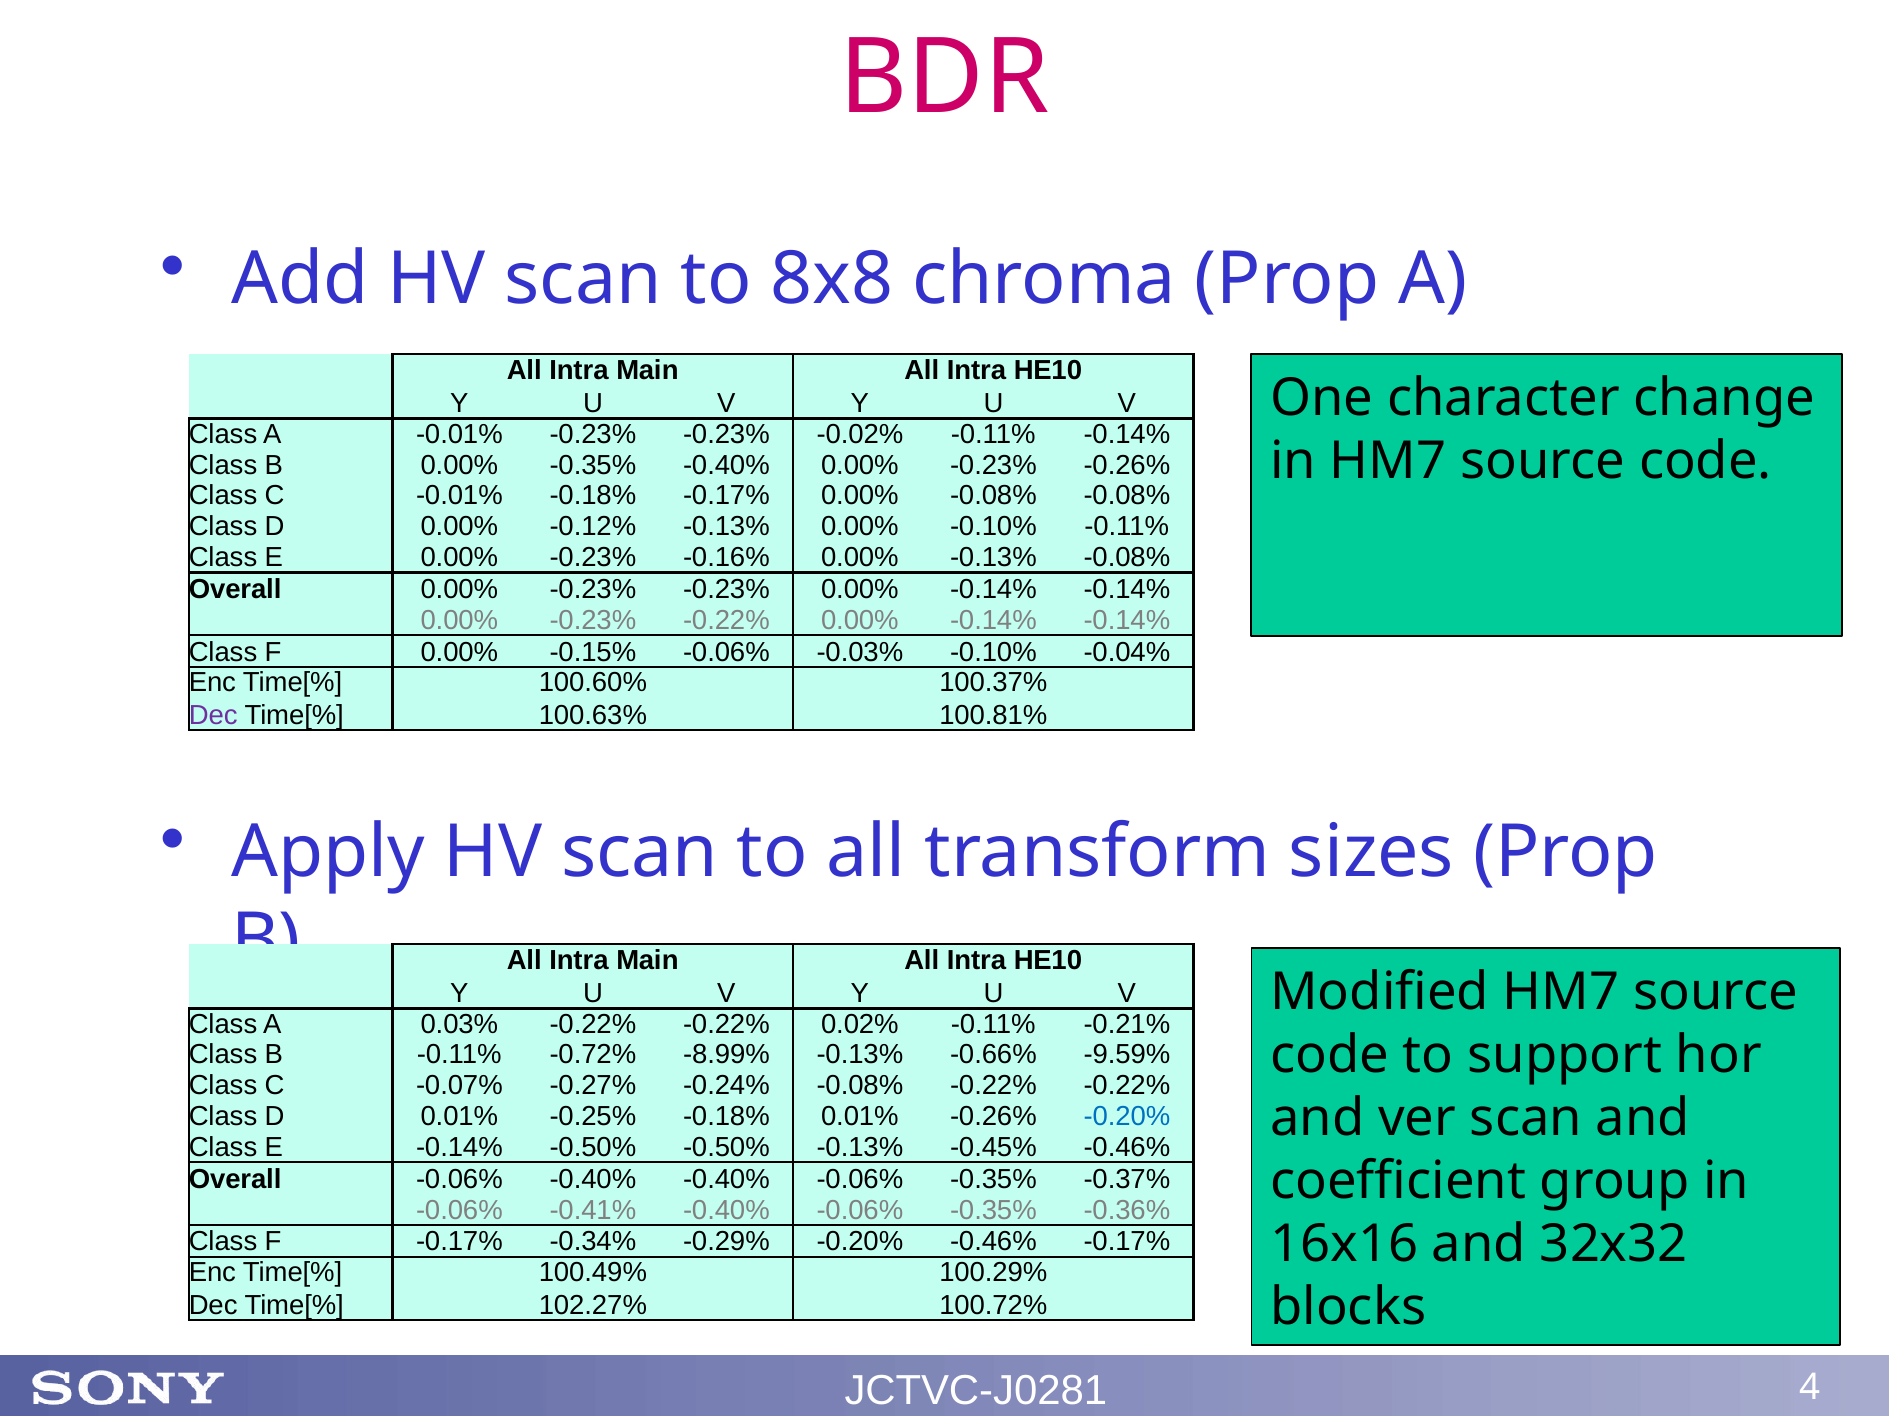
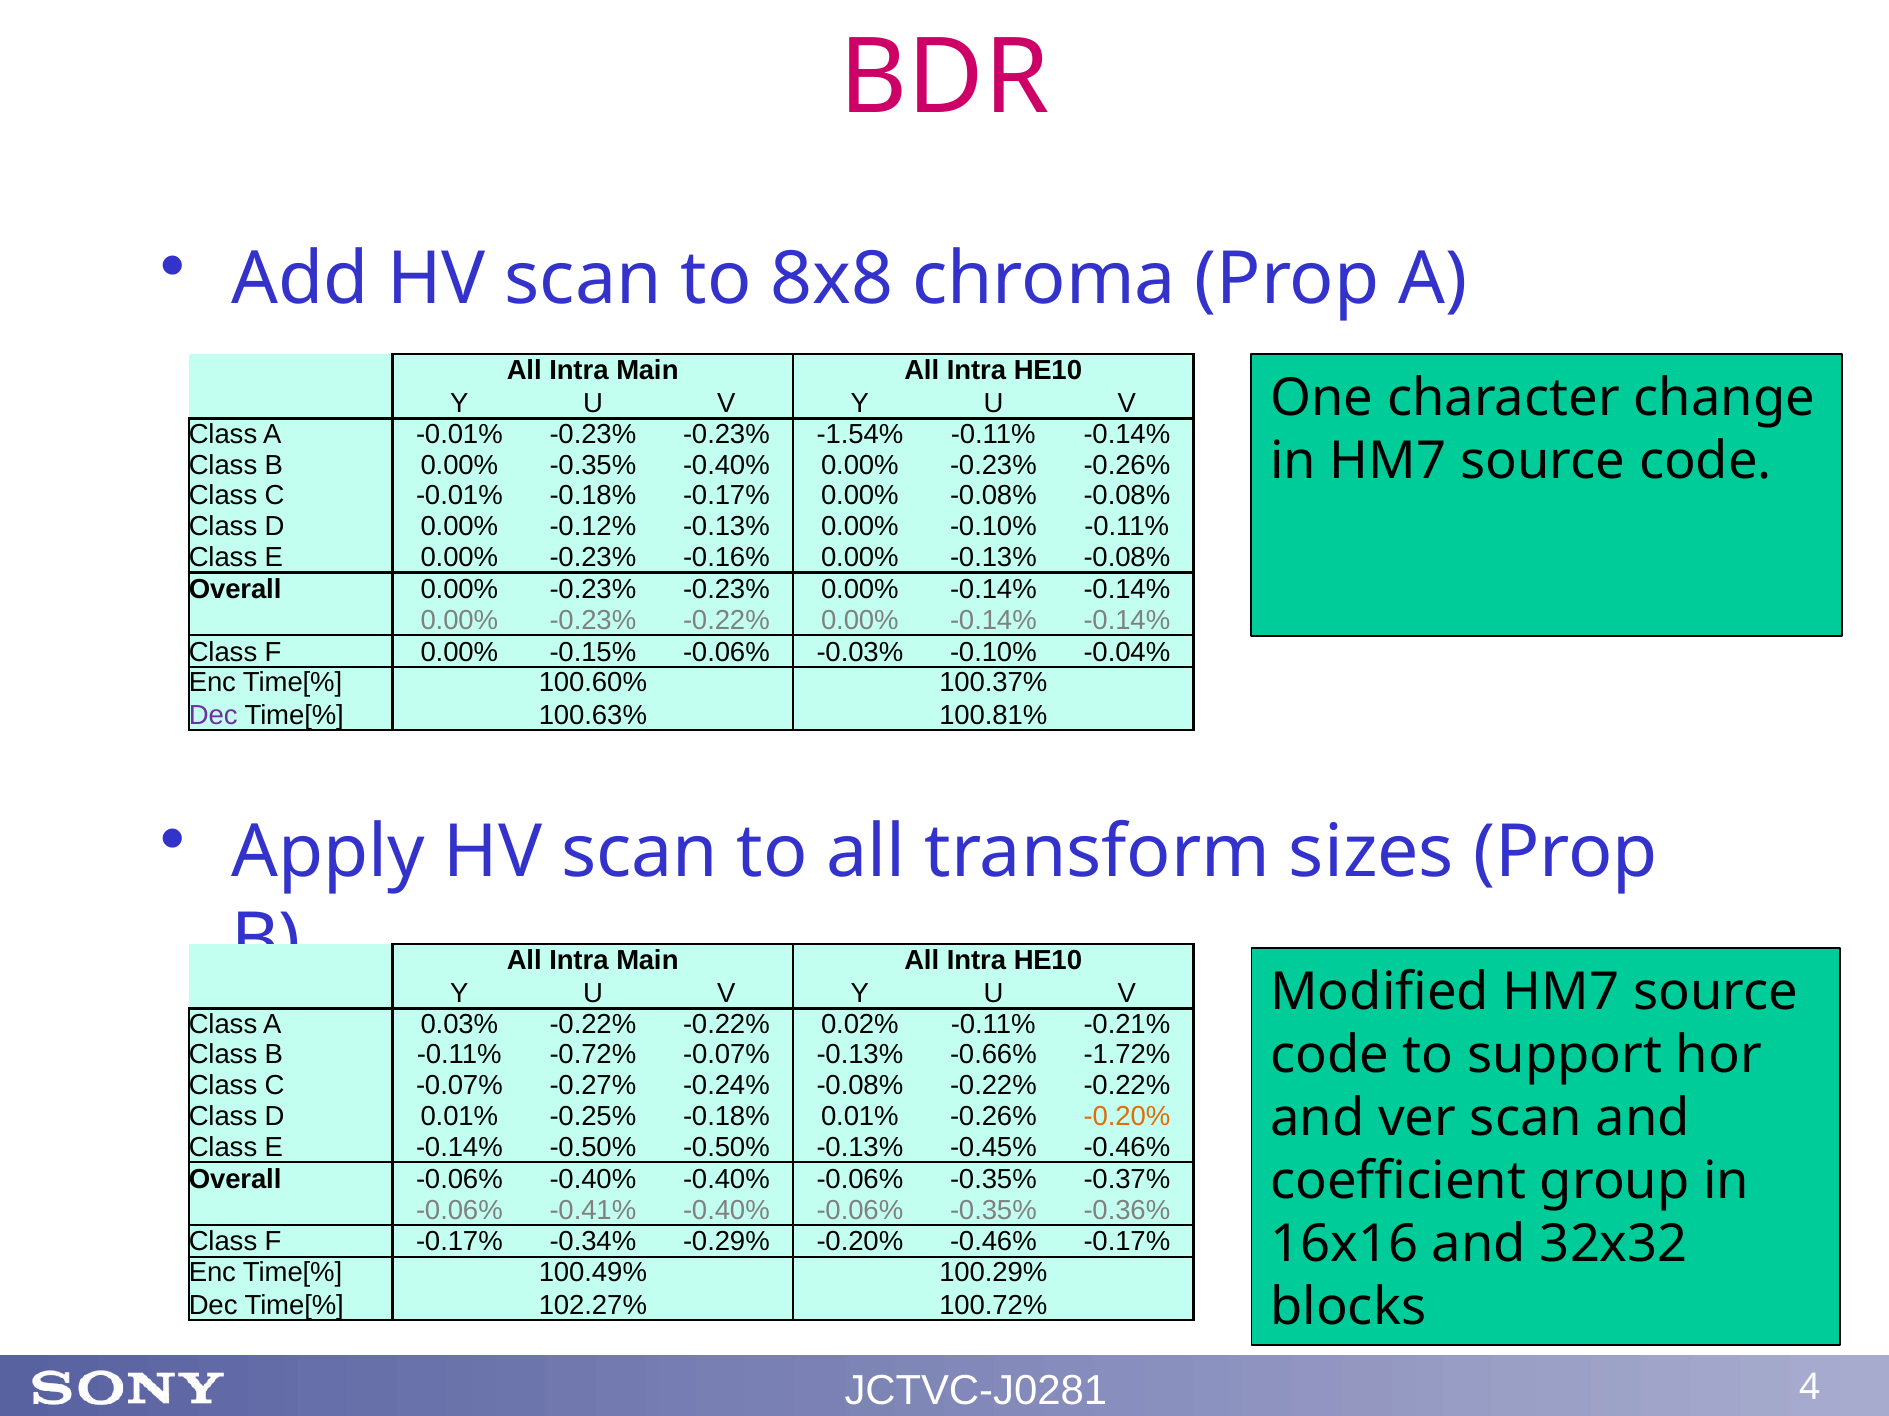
-0.02%: -0.02% -> -1.54% (860, 435)
-0.72% -8.99%: -8.99% -> -0.07% (726, 1055)
-9.59%: -9.59% -> -1.72% (1127, 1055)
-0.20% colour: blue -> orange (1127, 1117)
